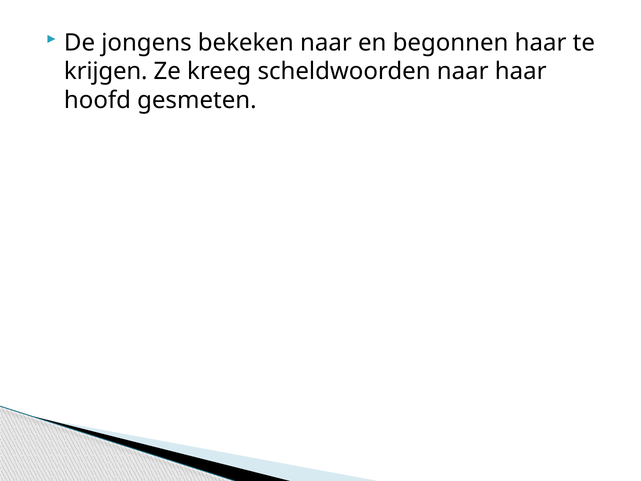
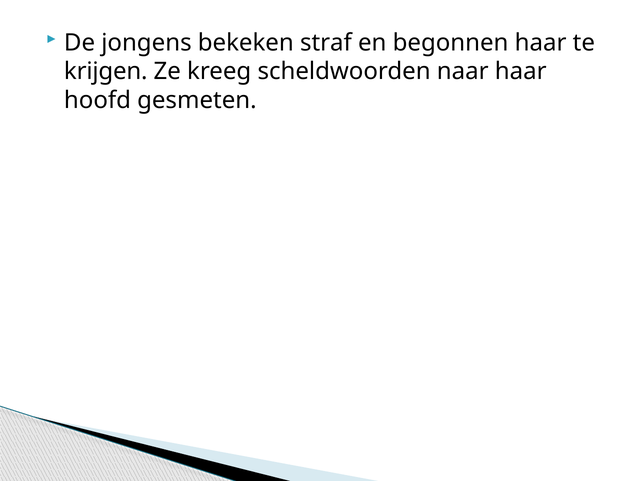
bekeken naar: naar -> straf (326, 43)
